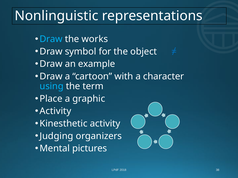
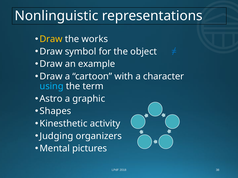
Draw colour: light blue -> yellow (51, 39)
Place: Place -> Astro (51, 99)
Activity: Activity -> Shapes (55, 111)
